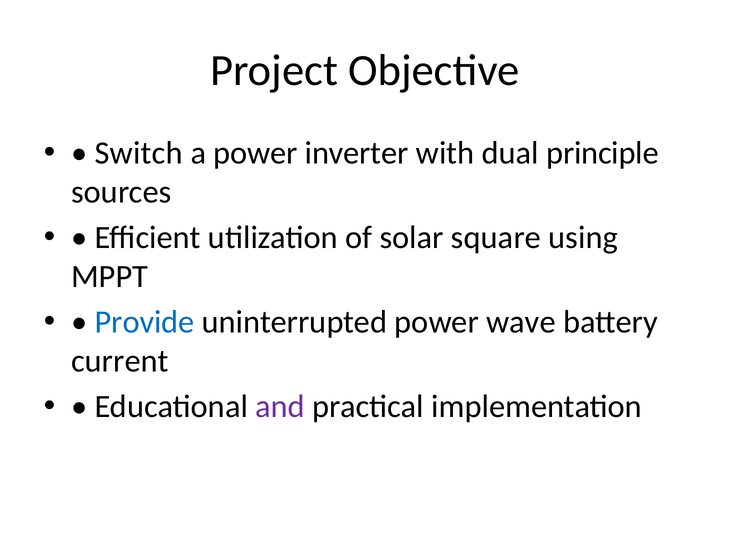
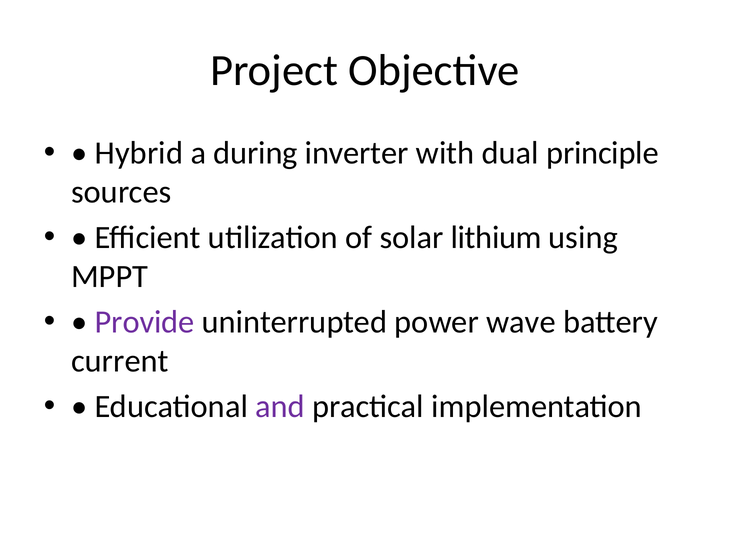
Switch: Switch -> Hybrid (139, 153)
a power: power -> during (256, 153)
square: square -> lithium (496, 238)
Provide colour: blue -> purple (145, 322)
